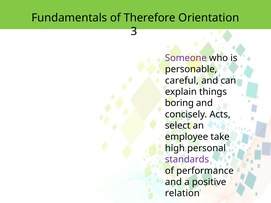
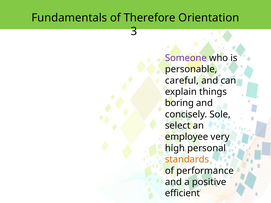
Acts: Acts -> Sole (220, 114)
take: take -> very (220, 137)
standards colour: purple -> orange (187, 160)
relation: relation -> efficient (182, 193)
